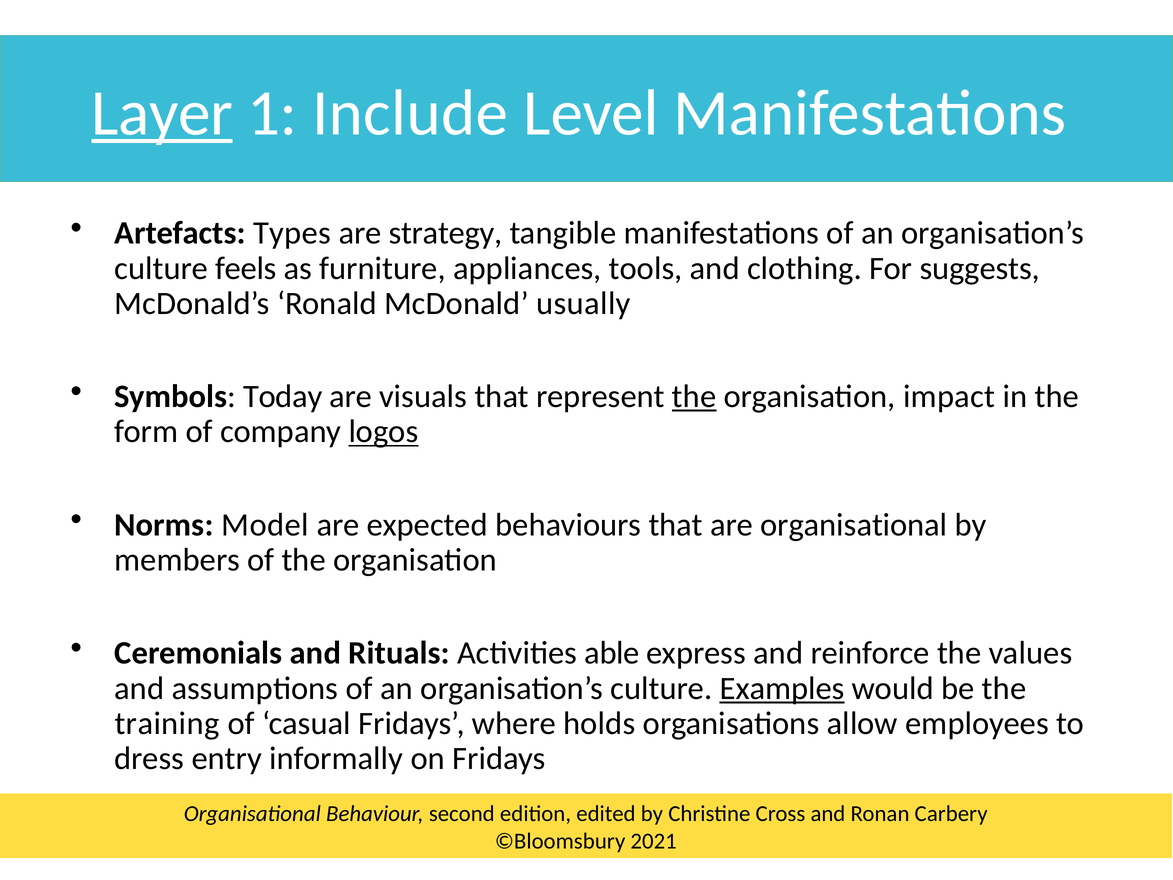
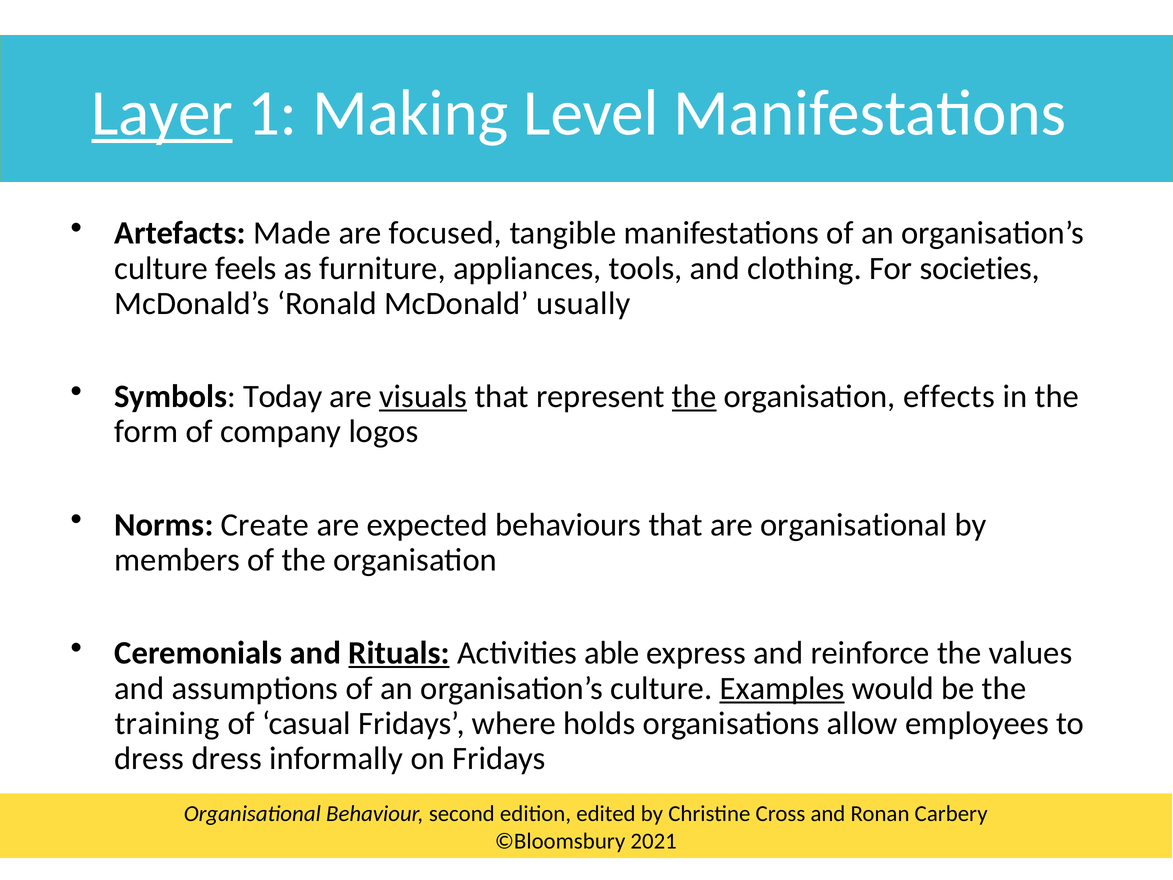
Include: Include -> Making (410, 113)
Types: Types -> Made (292, 233)
strategy: strategy -> focused (445, 233)
suggests: suggests -> societies (980, 268)
visuals underline: none -> present (423, 396)
impact: impact -> effects (949, 396)
logos underline: present -> none (383, 432)
Model: Model -> Create (265, 525)
Rituals underline: none -> present (399, 653)
dress entry: entry -> dress (227, 758)
